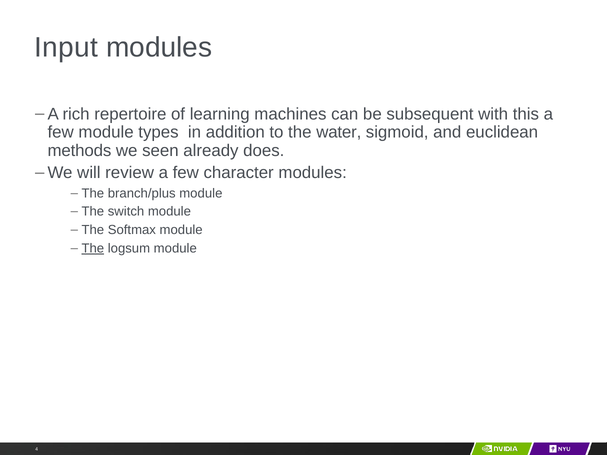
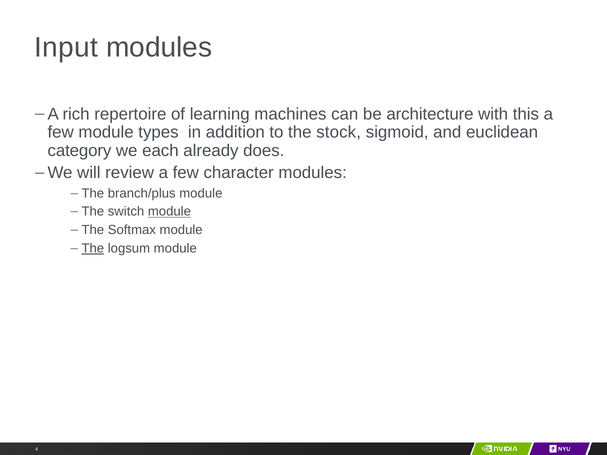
subsequent: subsequent -> architecture (430, 114)
water: water -> stock (339, 132)
methods: methods -> category (79, 151)
seen: seen -> each (160, 151)
module underline: none -> present (169, 212)
